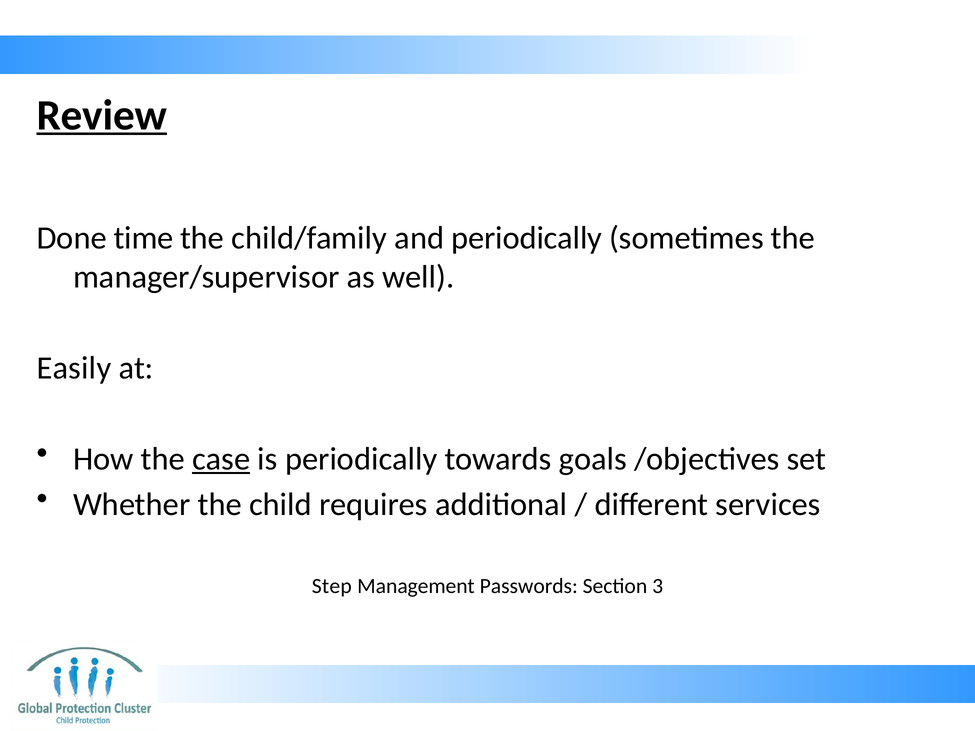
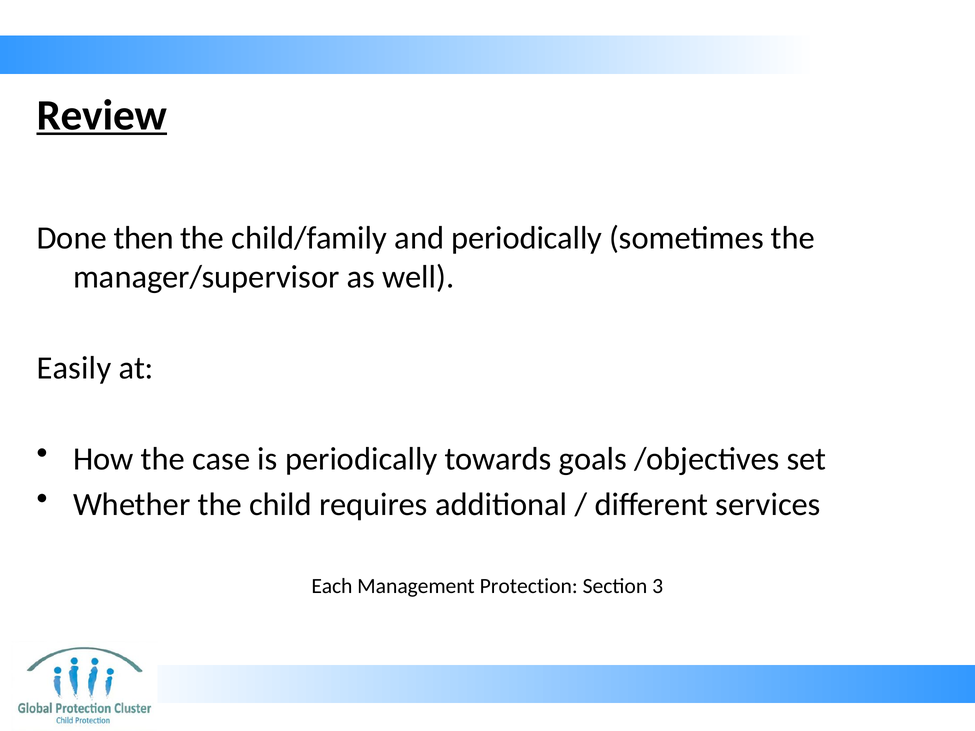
time: time -> then (144, 238)
case underline: present -> none (221, 459)
Step: Step -> Each (332, 586)
Passwords: Passwords -> Protection (529, 586)
